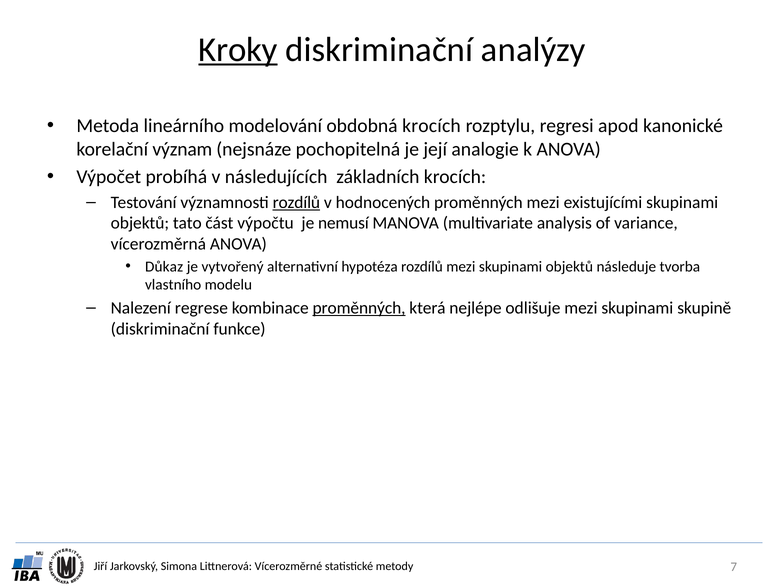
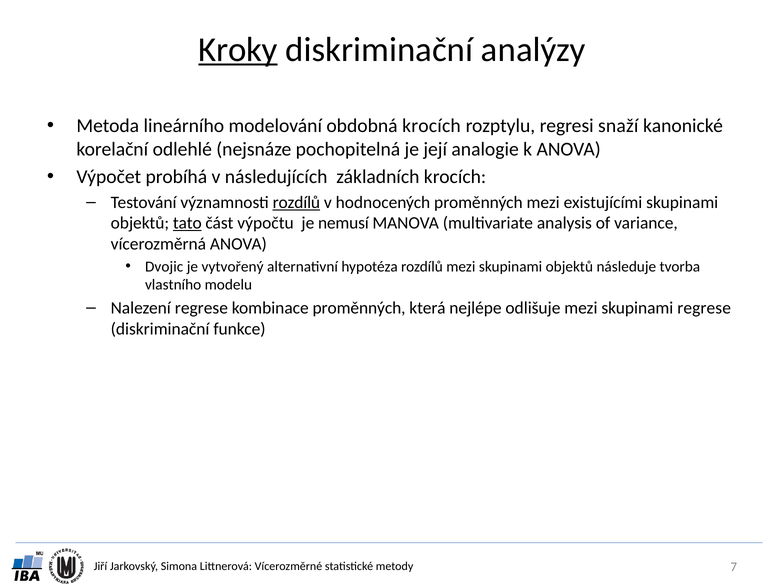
apod: apod -> snaží (618, 126)
význam: význam -> odlehlé (182, 149)
tato underline: none -> present (187, 223)
Důkaz: Důkaz -> Dvojic (164, 267)
proměnných underline: present -> none (359, 308)
skupinami skupině: skupině -> regrese (704, 308)
